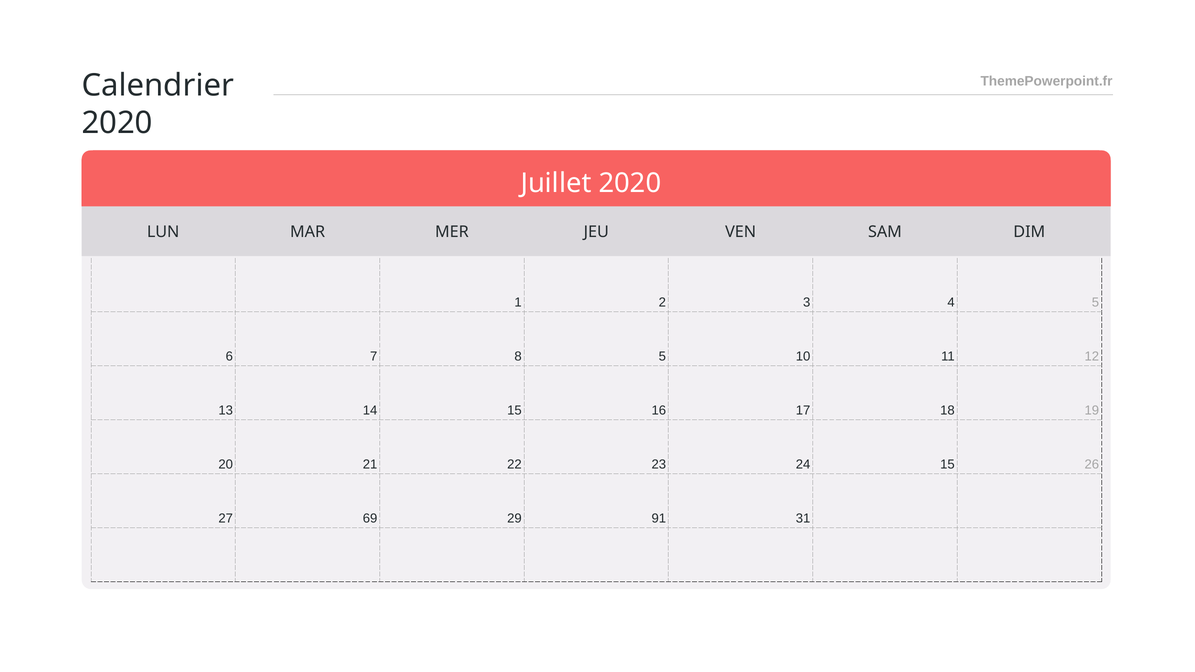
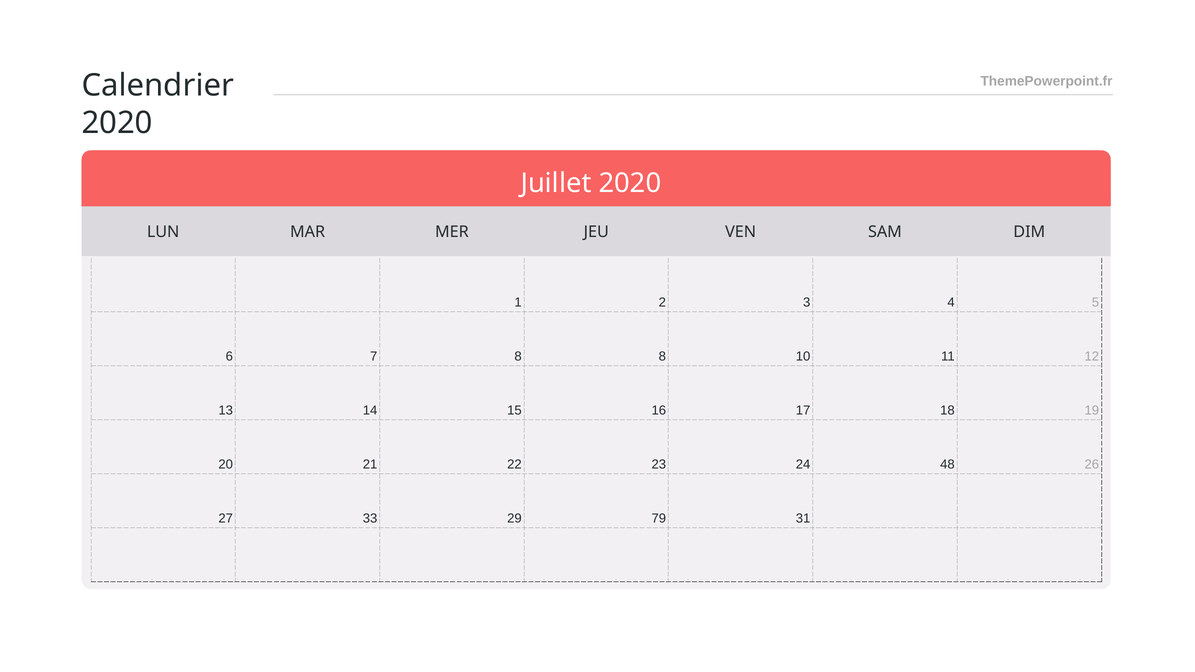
8 5: 5 -> 8 (662, 356)
24 15: 15 -> 48 (947, 464)
69: 69 -> 33 (370, 518)
91: 91 -> 79 (659, 518)
